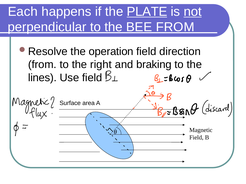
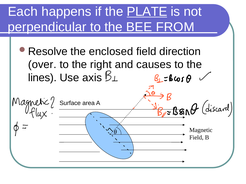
not underline: present -> none (193, 12)
operation: operation -> enclosed (111, 52)
from: from -> over (42, 65)
braking: braking -> causes (154, 65)
Use field: field -> axis (92, 78)
